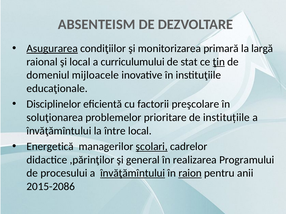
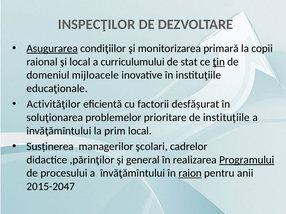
ABSENTEISM: ABSENTEISM -> INSPECŢILOR (97, 25)
largă: largă -> copii (262, 49)
Disciplinelor: Disciplinelor -> Activităţilor (54, 104)
preşcolare: preşcolare -> desfășurat (195, 104)
între: între -> prim (115, 131)
Energetică: Energetică -> Susținerea (50, 147)
şcolari underline: present -> none (152, 147)
Programului underline: none -> present (247, 160)
învăţămîntului underline: present -> none (133, 174)
2015-2086: 2015-2086 -> 2015-2047 (51, 187)
